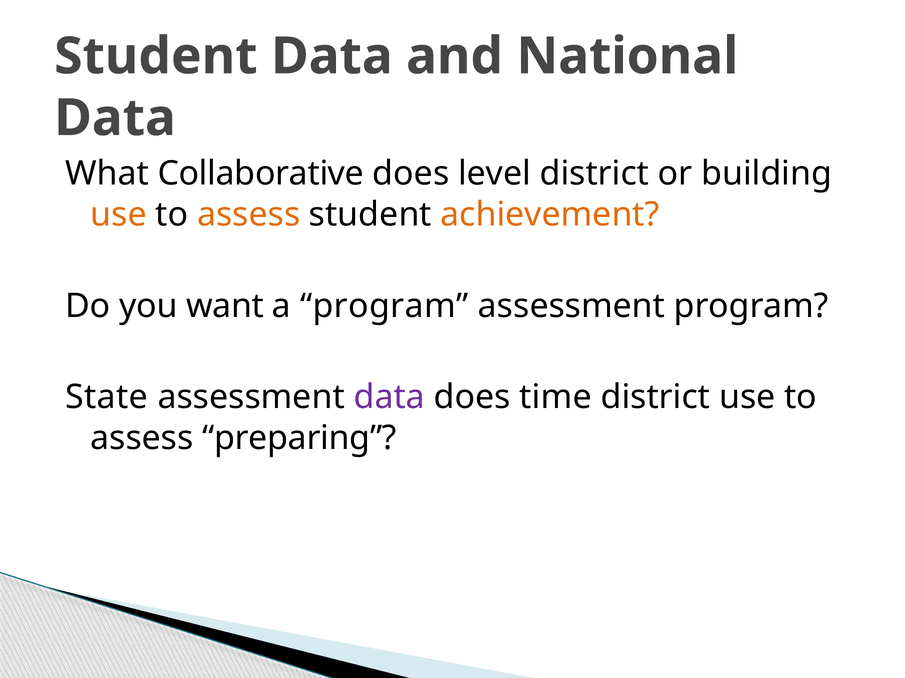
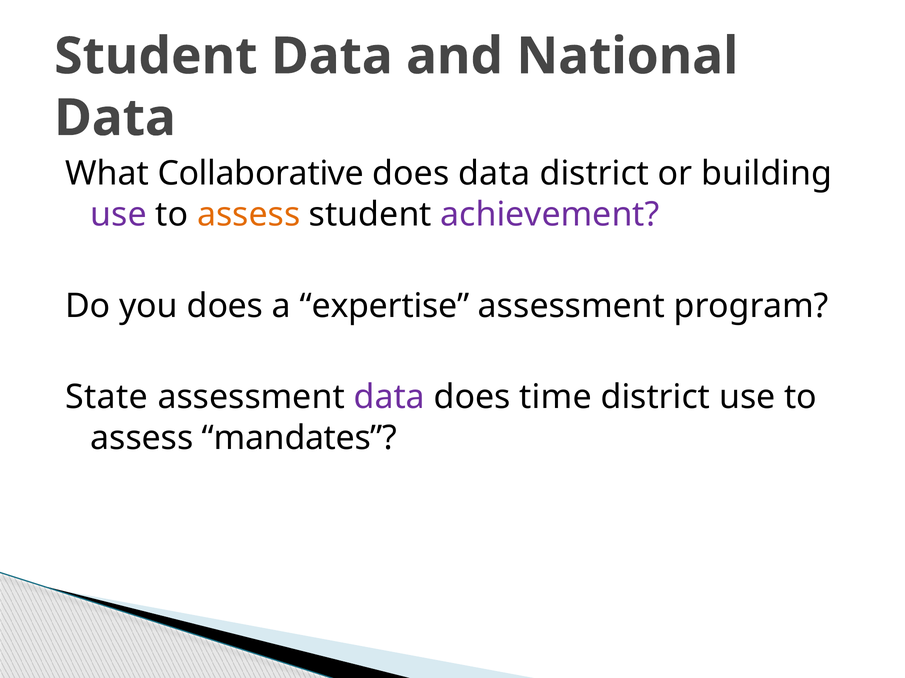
does level: level -> data (494, 174)
use colour: orange -> purple (119, 215)
achievement colour: orange -> purple (550, 215)
you want: want -> does (225, 306)
a program: program -> expertise (385, 306)
preparing: preparing -> mandates (300, 438)
